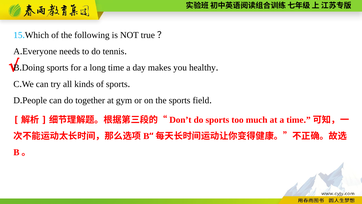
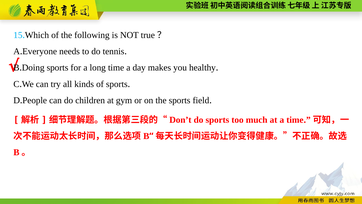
together: together -> children (90, 100)
